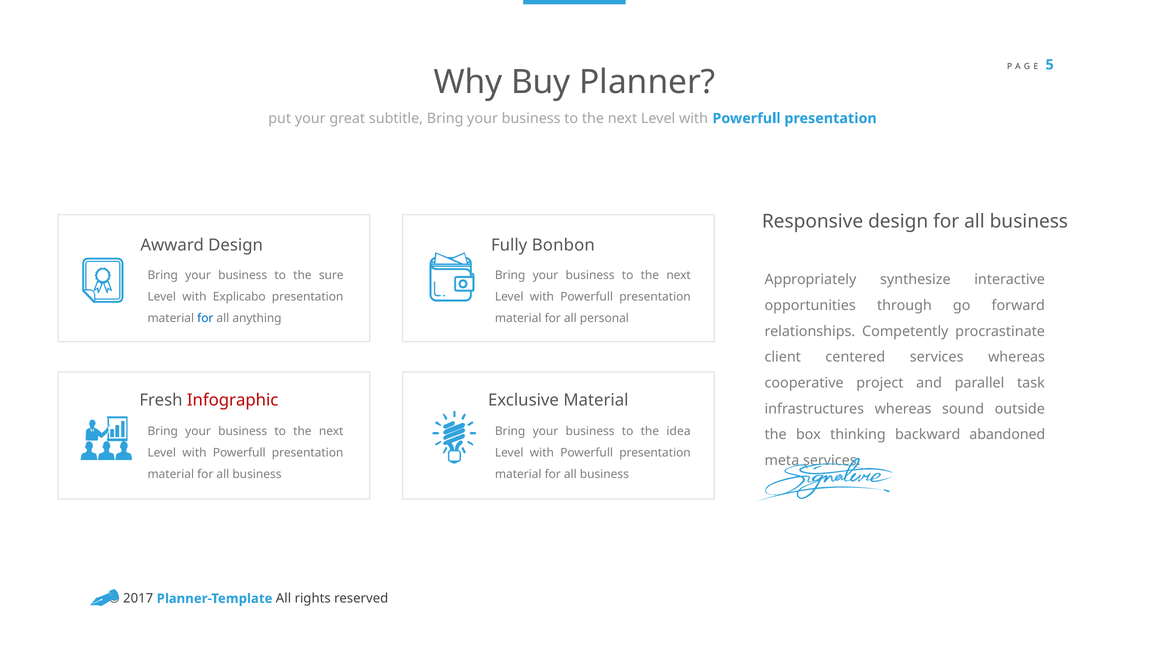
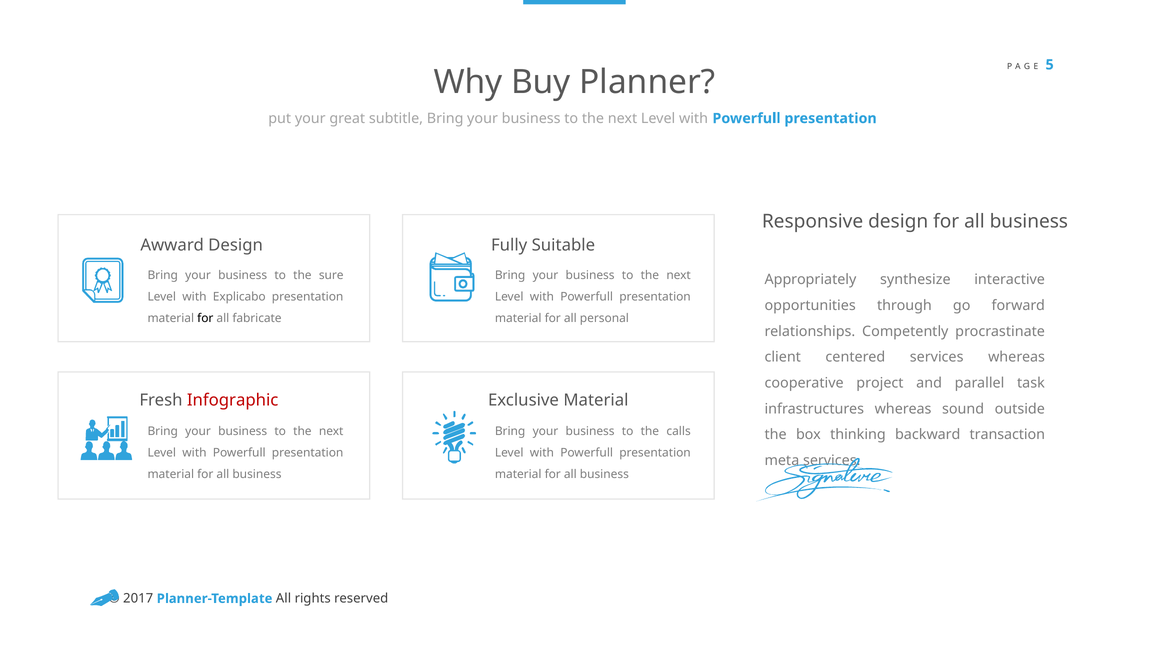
Bonbon: Bonbon -> Suitable (563, 245)
for colour: blue -> black (205, 318)
anything: anything -> fabricate (257, 318)
idea: idea -> calls (679, 432)
abandoned: abandoned -> transaction (1007, 435)
